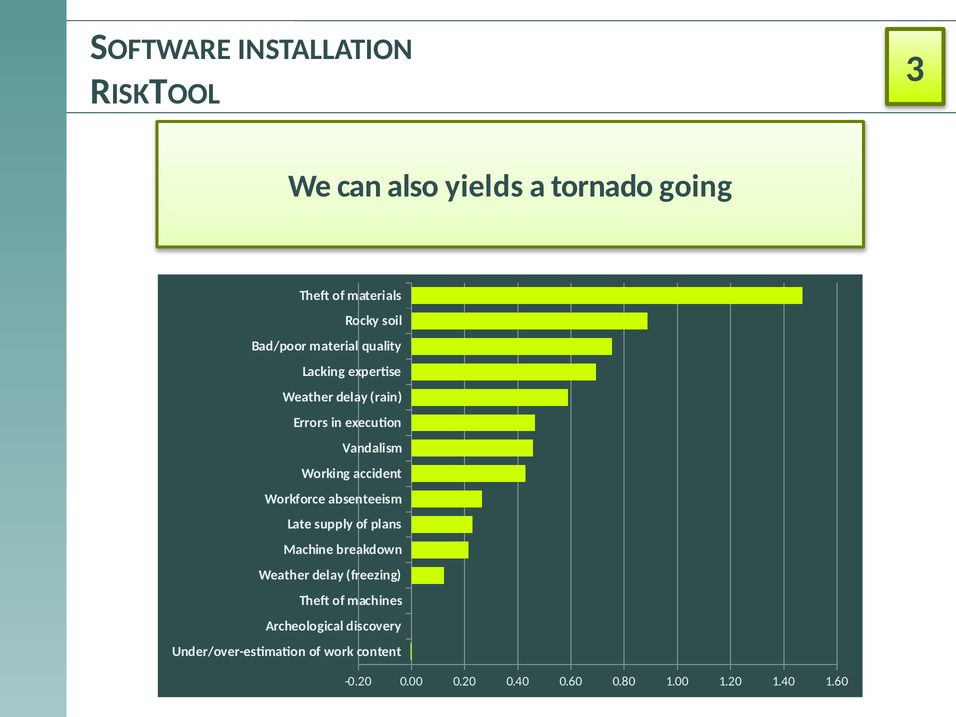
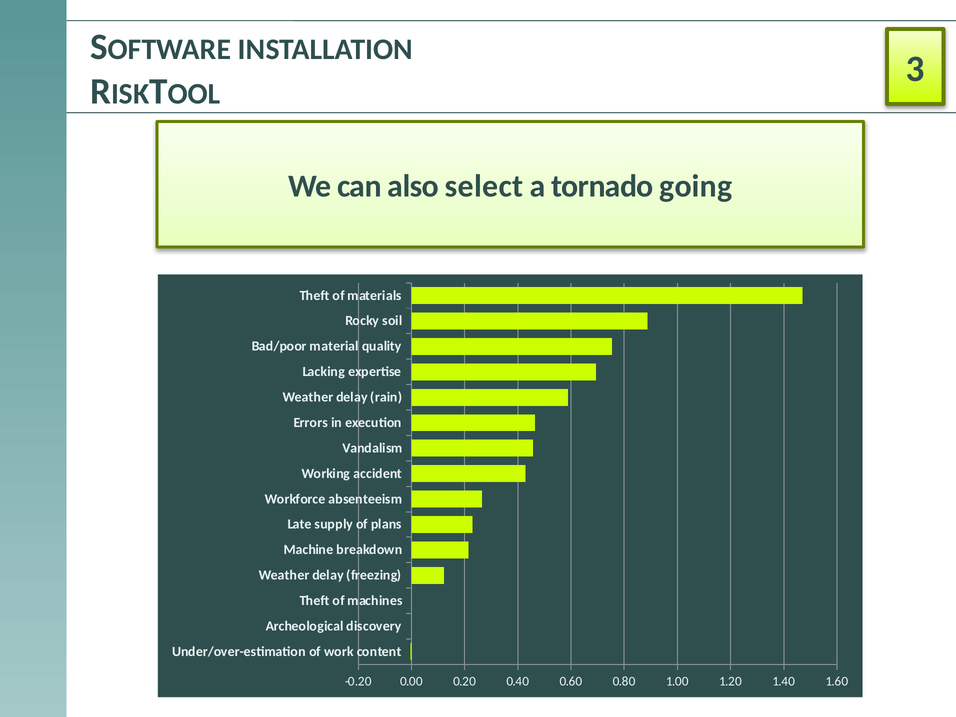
yields: yields -> select (484, 186)
